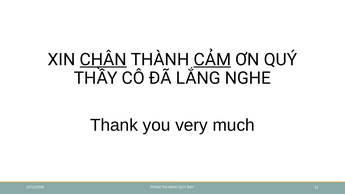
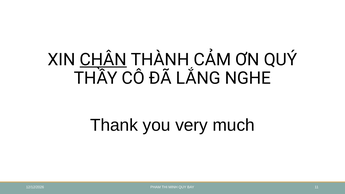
CẢM underline: present -> none (212, 60)
